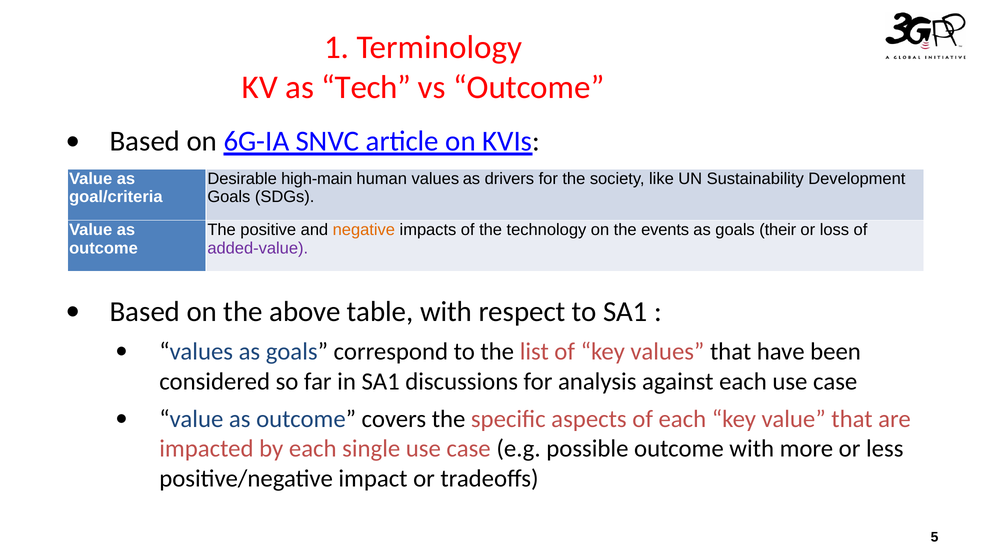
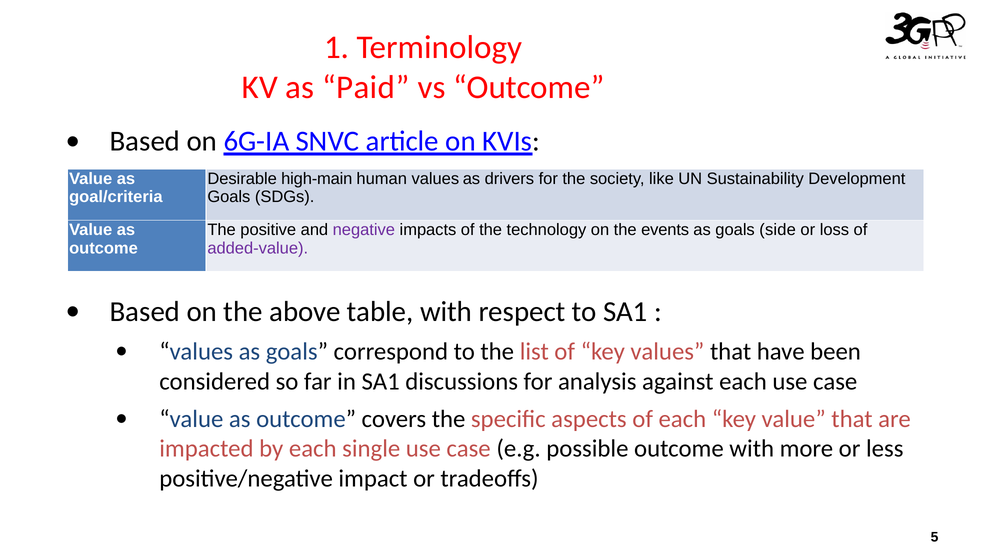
Tech: Tech -> Paid (366, 87)
negative colour: orange -> purple (364, 230)
their: their -> side (778, 230)
